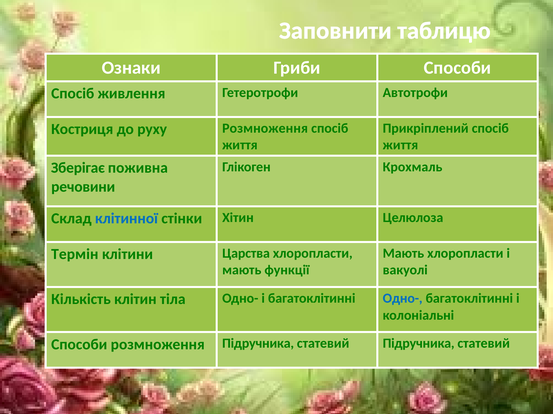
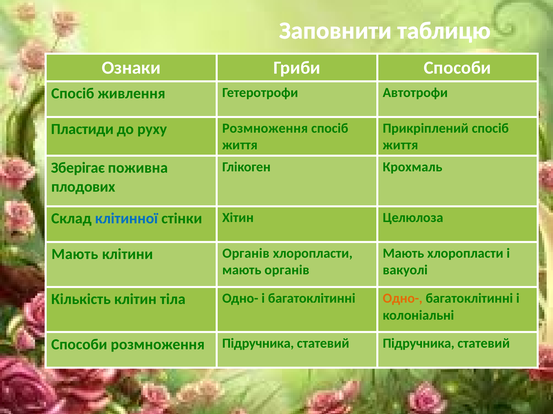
Костриця: Костриця -> Пластиди (82, 129)
речовини: речовини -> плодових (83, 187)
Термін: Термін -> Мають (75, 255)
клітини Царства: Царства -> Органів (246, 254)
мають функції: функції -> органів (287, 271)
Одно- colour: blue -> orange (403, 299)
